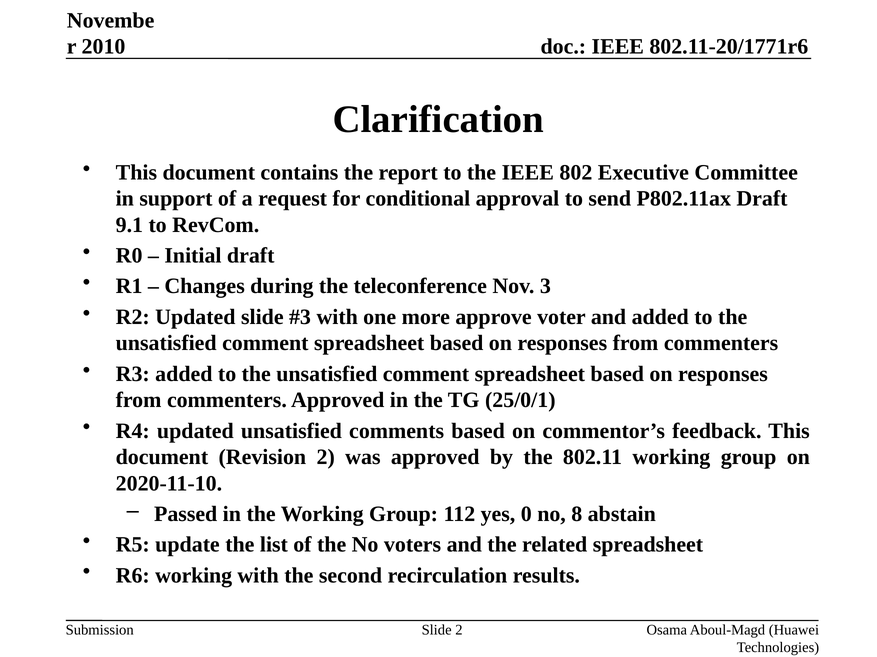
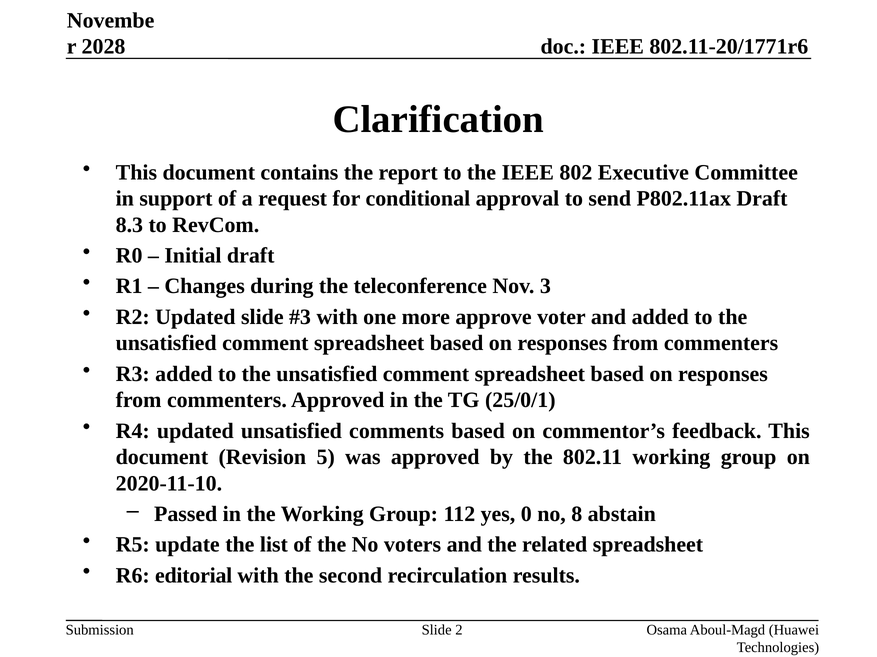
2010: 2010 -> 2028 (104, 47)
9.1: 9.1 -> 8.3 (129, 225)
Revision 2: 2 -> 5 (326, 458)
R6 working: working -> editorial (194, 576)
